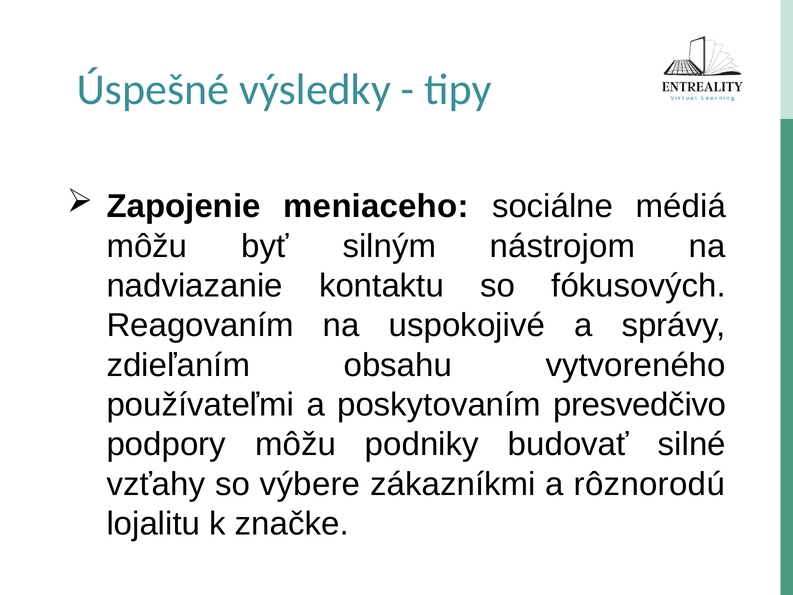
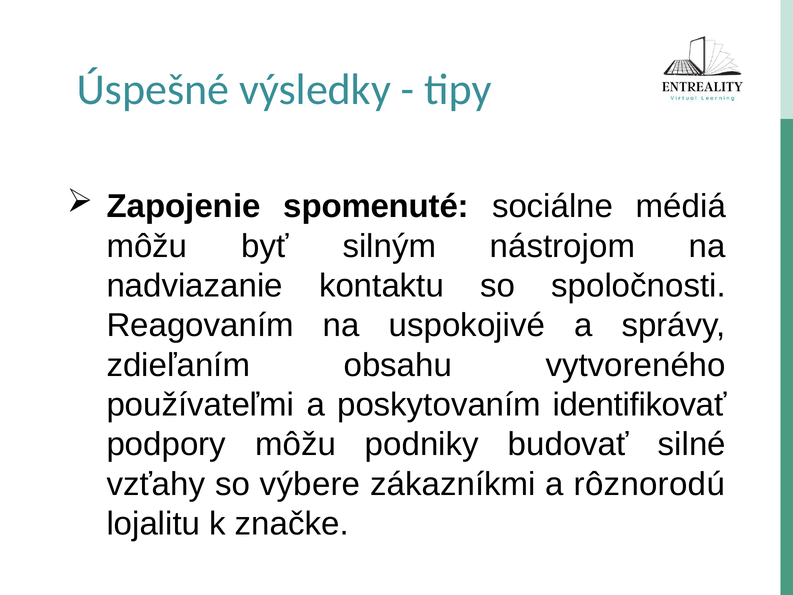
meniaceho: meniaceho -> spomenuté (376, 206)
fókusových: fókusových -> spoločnosti (639, 286)
presvedčivo: presvedčivo -> identifikovať (640, 405)
